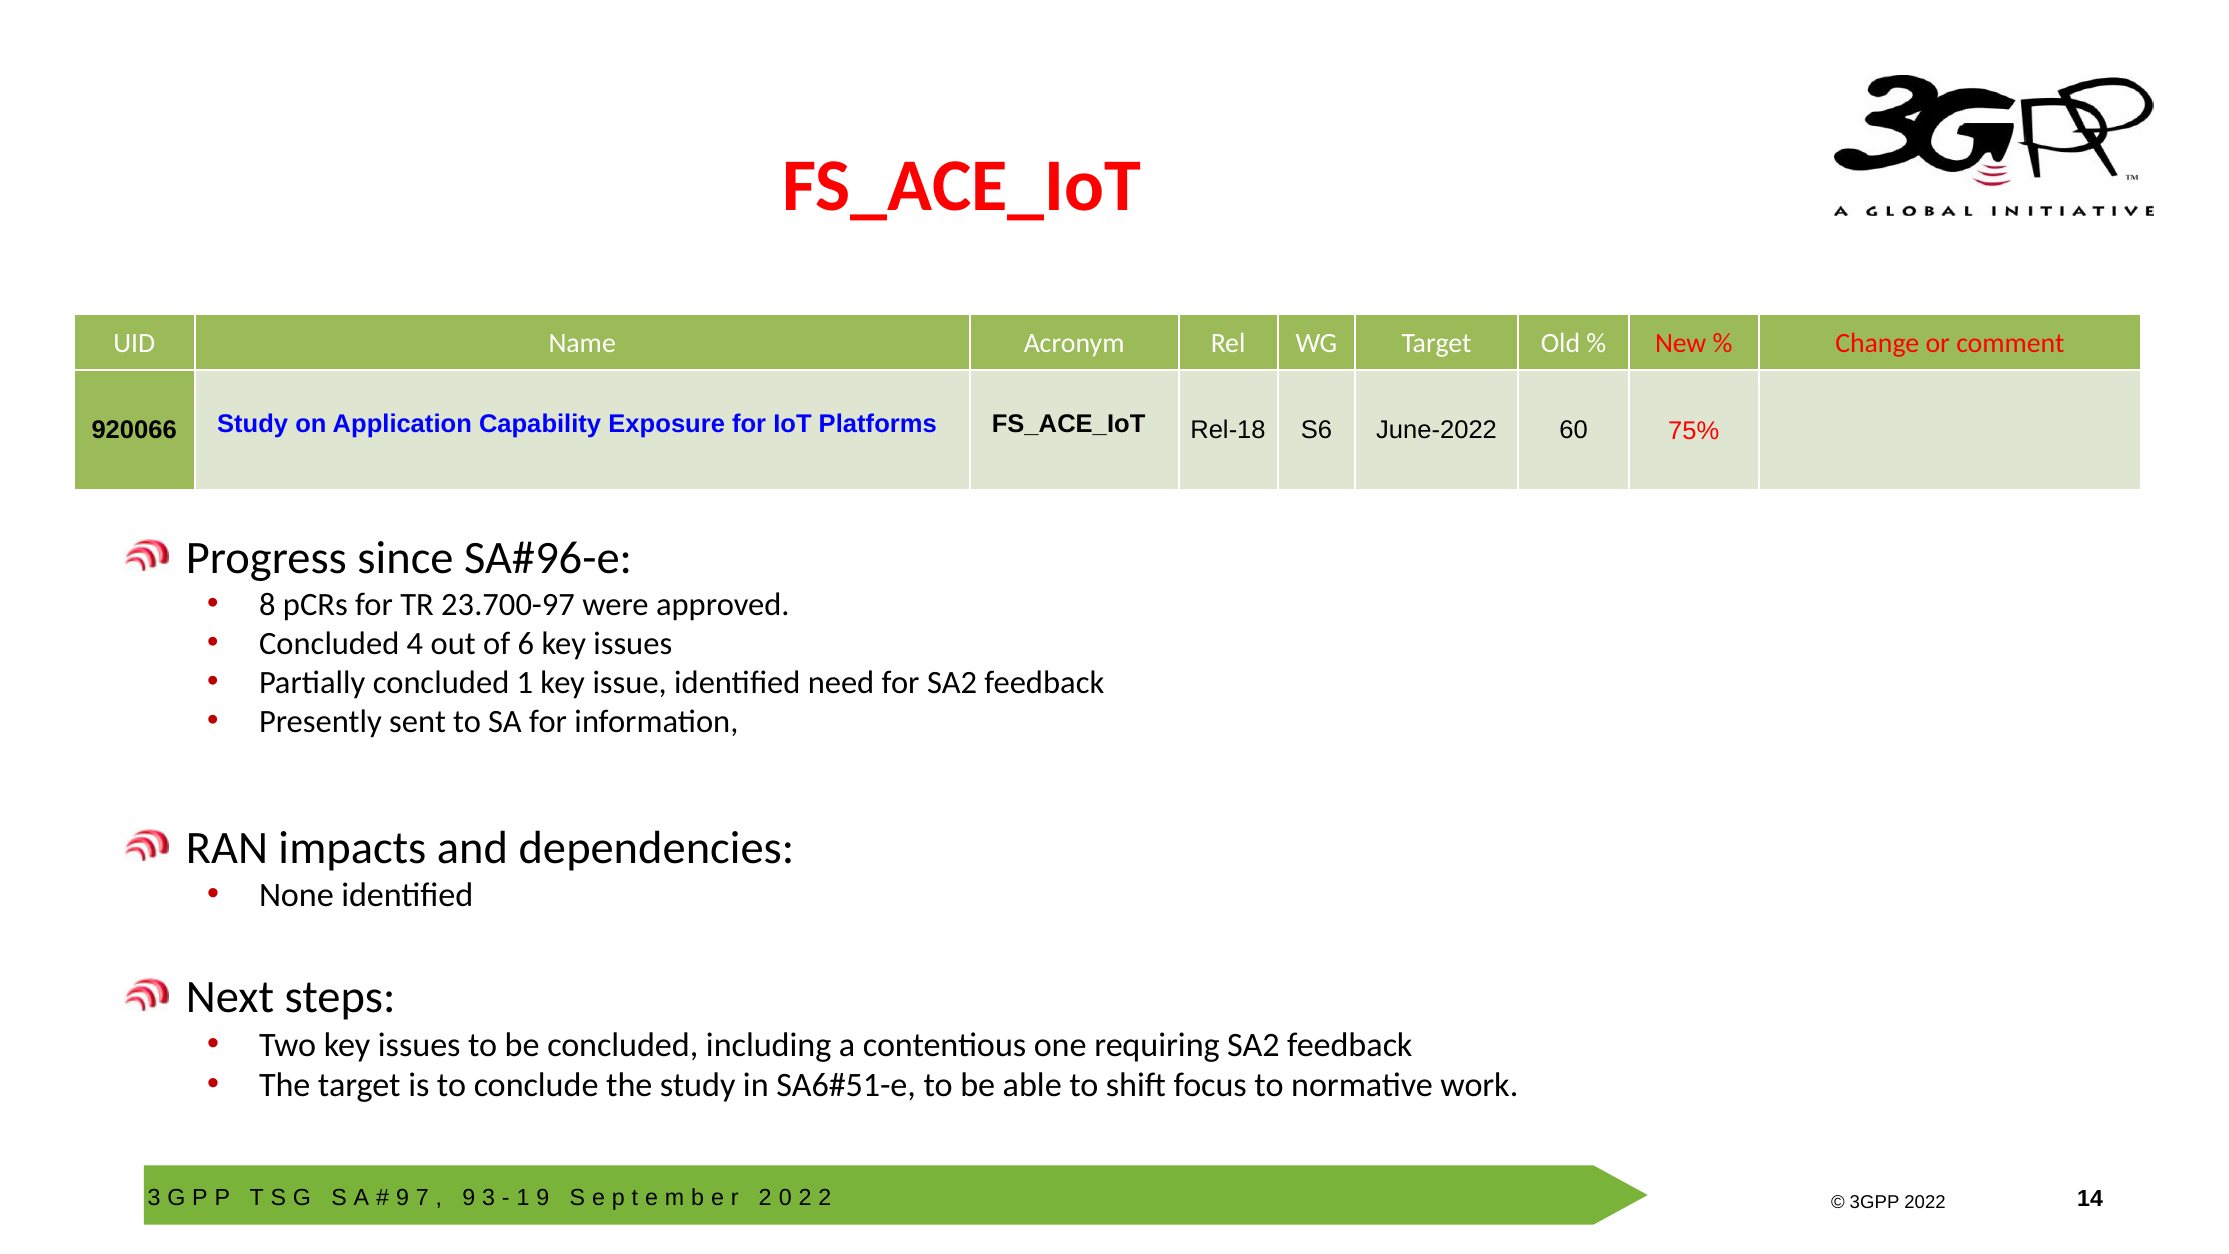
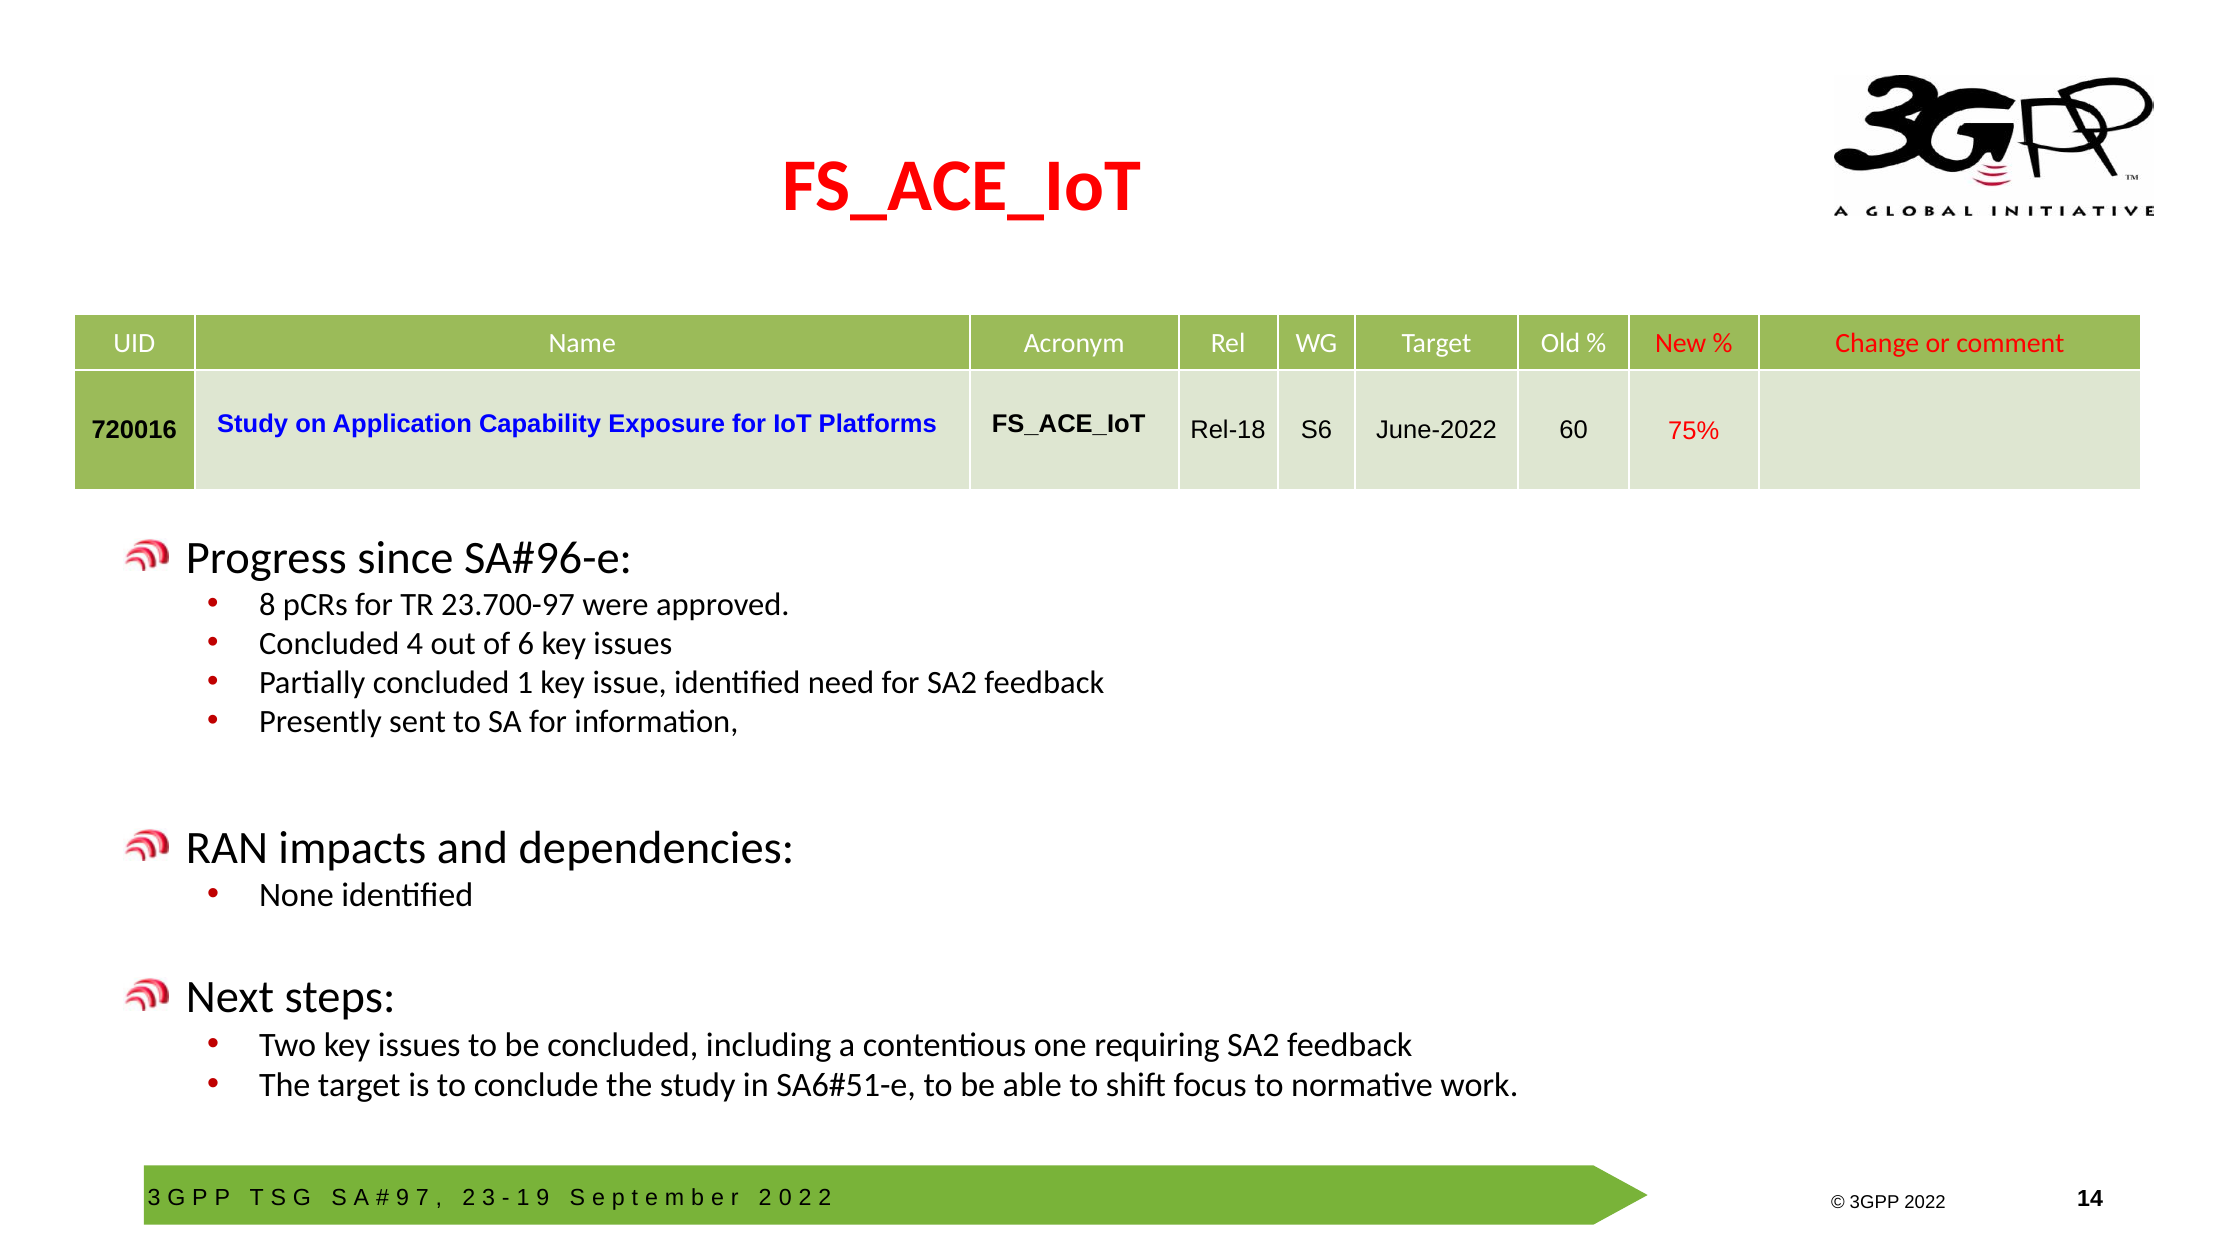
920066: 920066 -> 720016 (134, 430)
9: 9 -> 2 (469, 1198)
